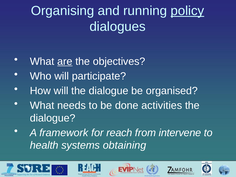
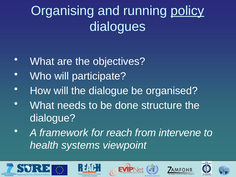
are underline: present -> none (65, 61)
activities: activities -> structure (162, 105)
obtaining: obtaining -> viewpoint (125, 145)
